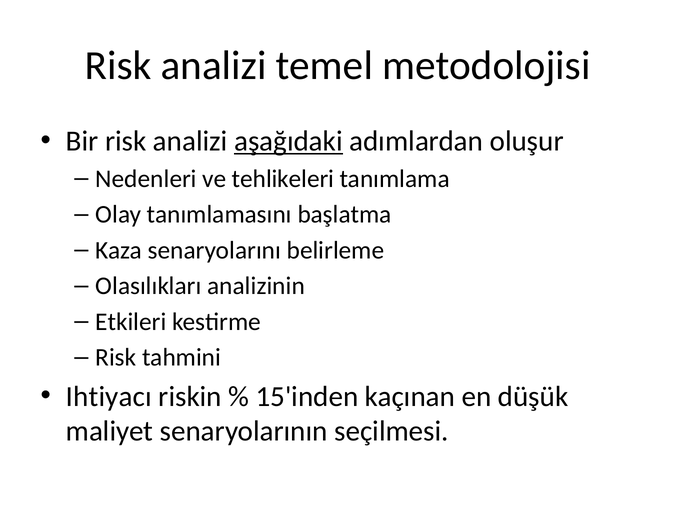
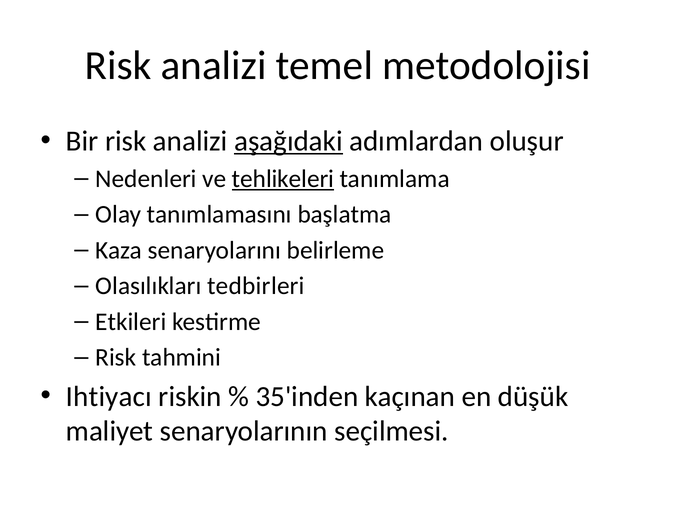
tehlikeleri underline: none -> present (283, 179)
analizinin: analizinin -> tedbirleri (256, 286)
15'inden: 15'inden -> 35'inden (307, 396)
